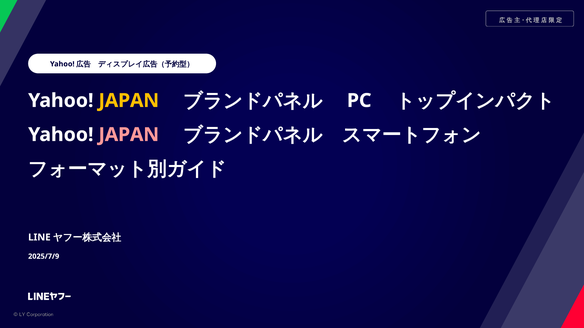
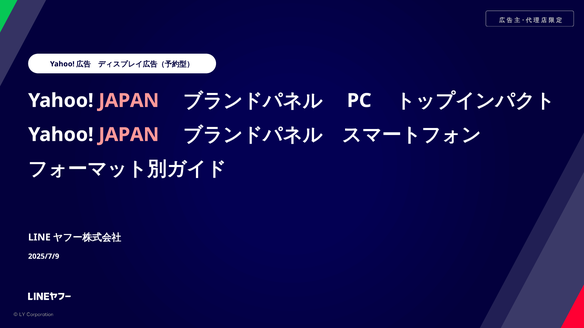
JAPAN colour: yellow -> pink (129, 101)
